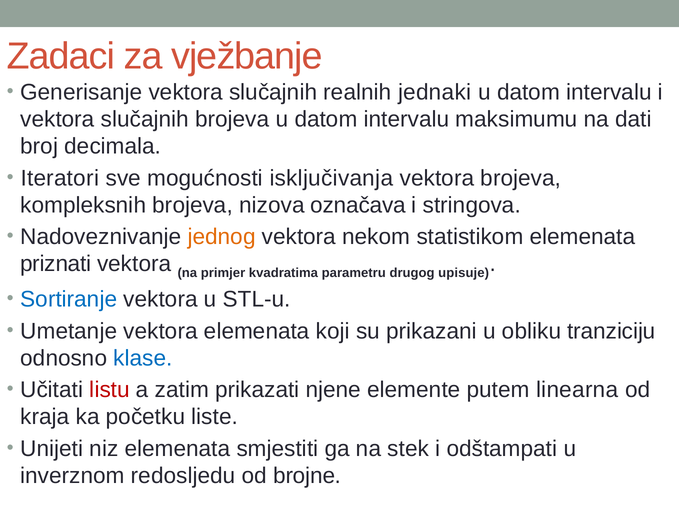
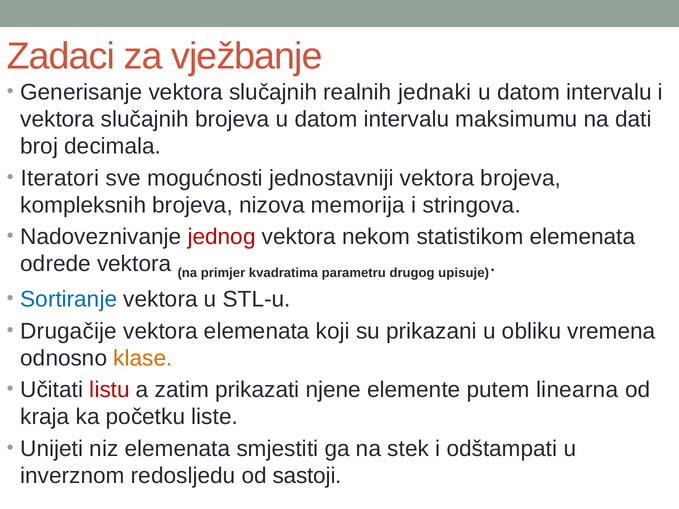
isključivanja: isključivanja -> jednostavniji (331, 178)
označava: označava -> memorija (358, 205)
jednog colour: orange -> red (222, 237)
priznati: priznati -> odrede (56, 264)
Umetanje: Umetanje -> Drugačije (69, 331)
tranziciju: tranziciju -> vremena (611, 331)
klase colour: blue -> orange (143, 358)
brojne: brojne -> sastoji (307, 476)
